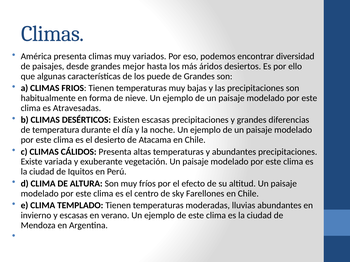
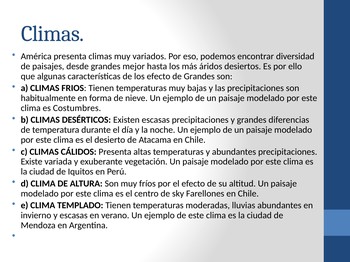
los puede: puede -> efecto (159, 76)
Atravesadas: Atravesadas -> Costumbres (77, 108)
